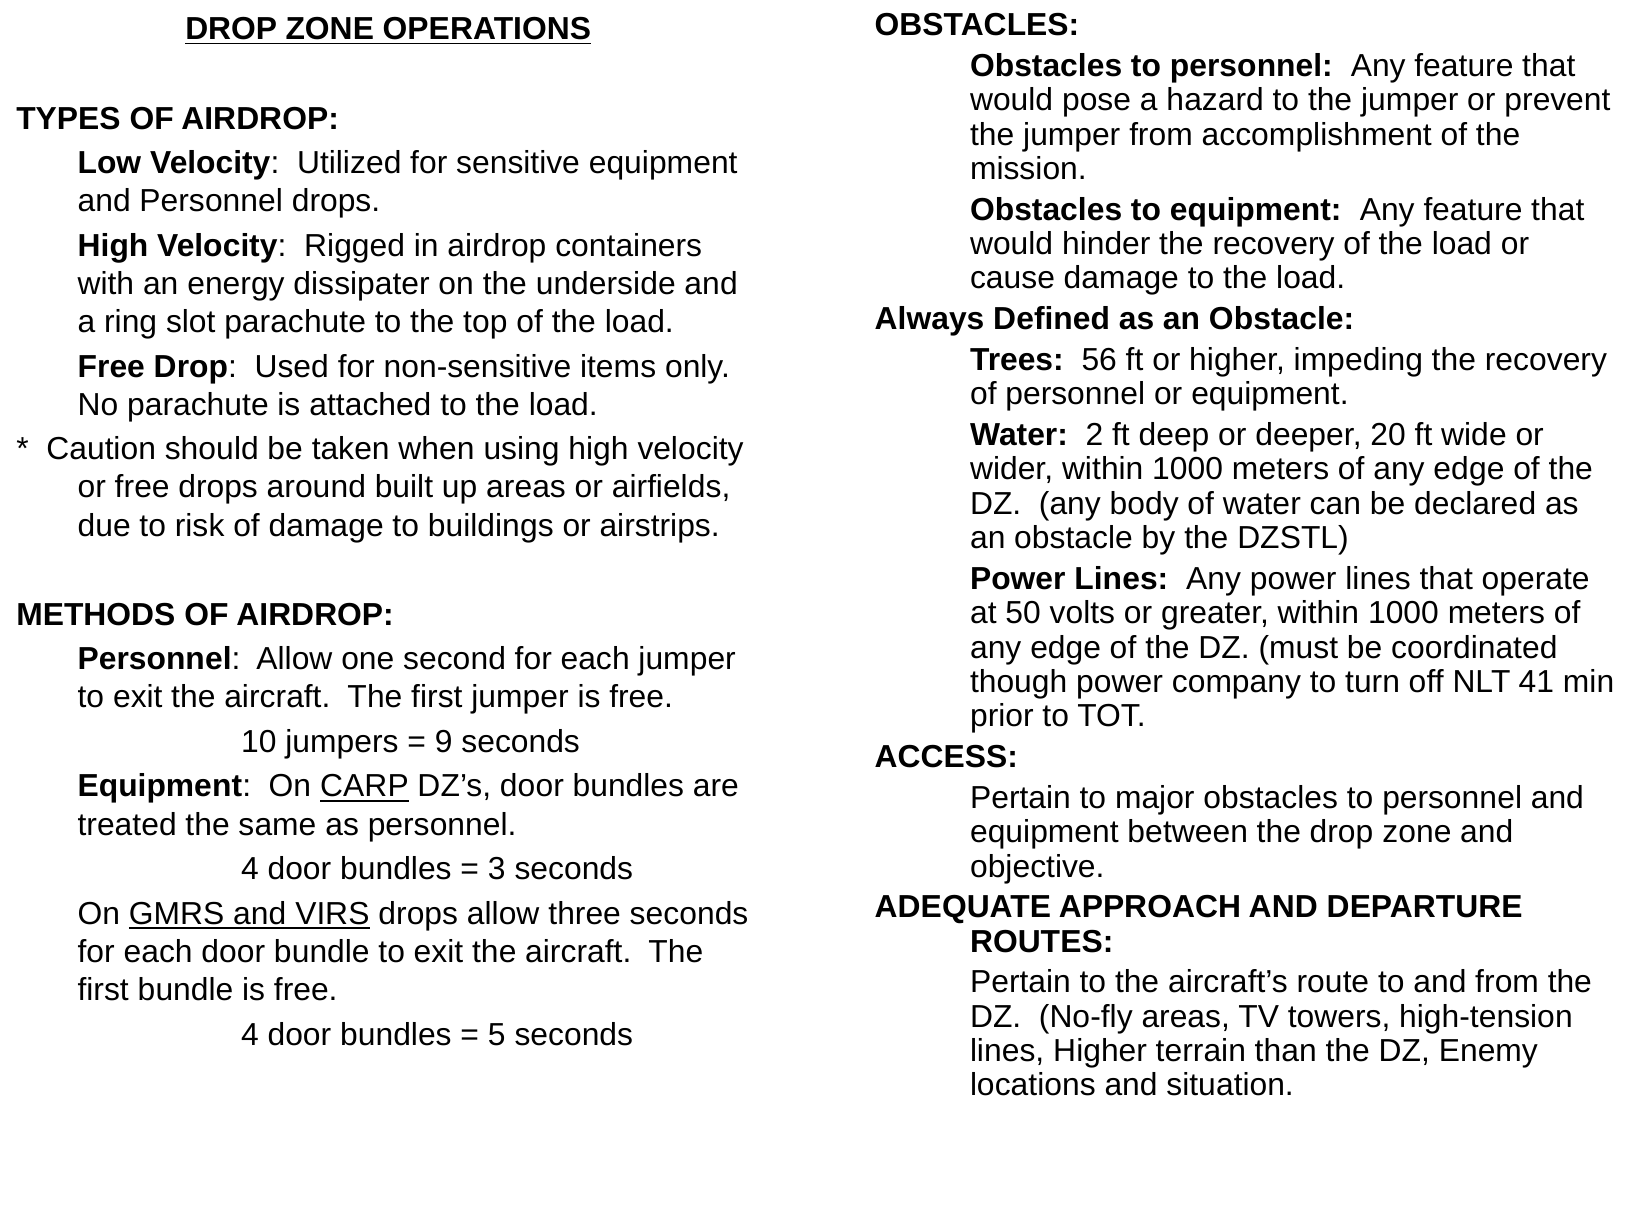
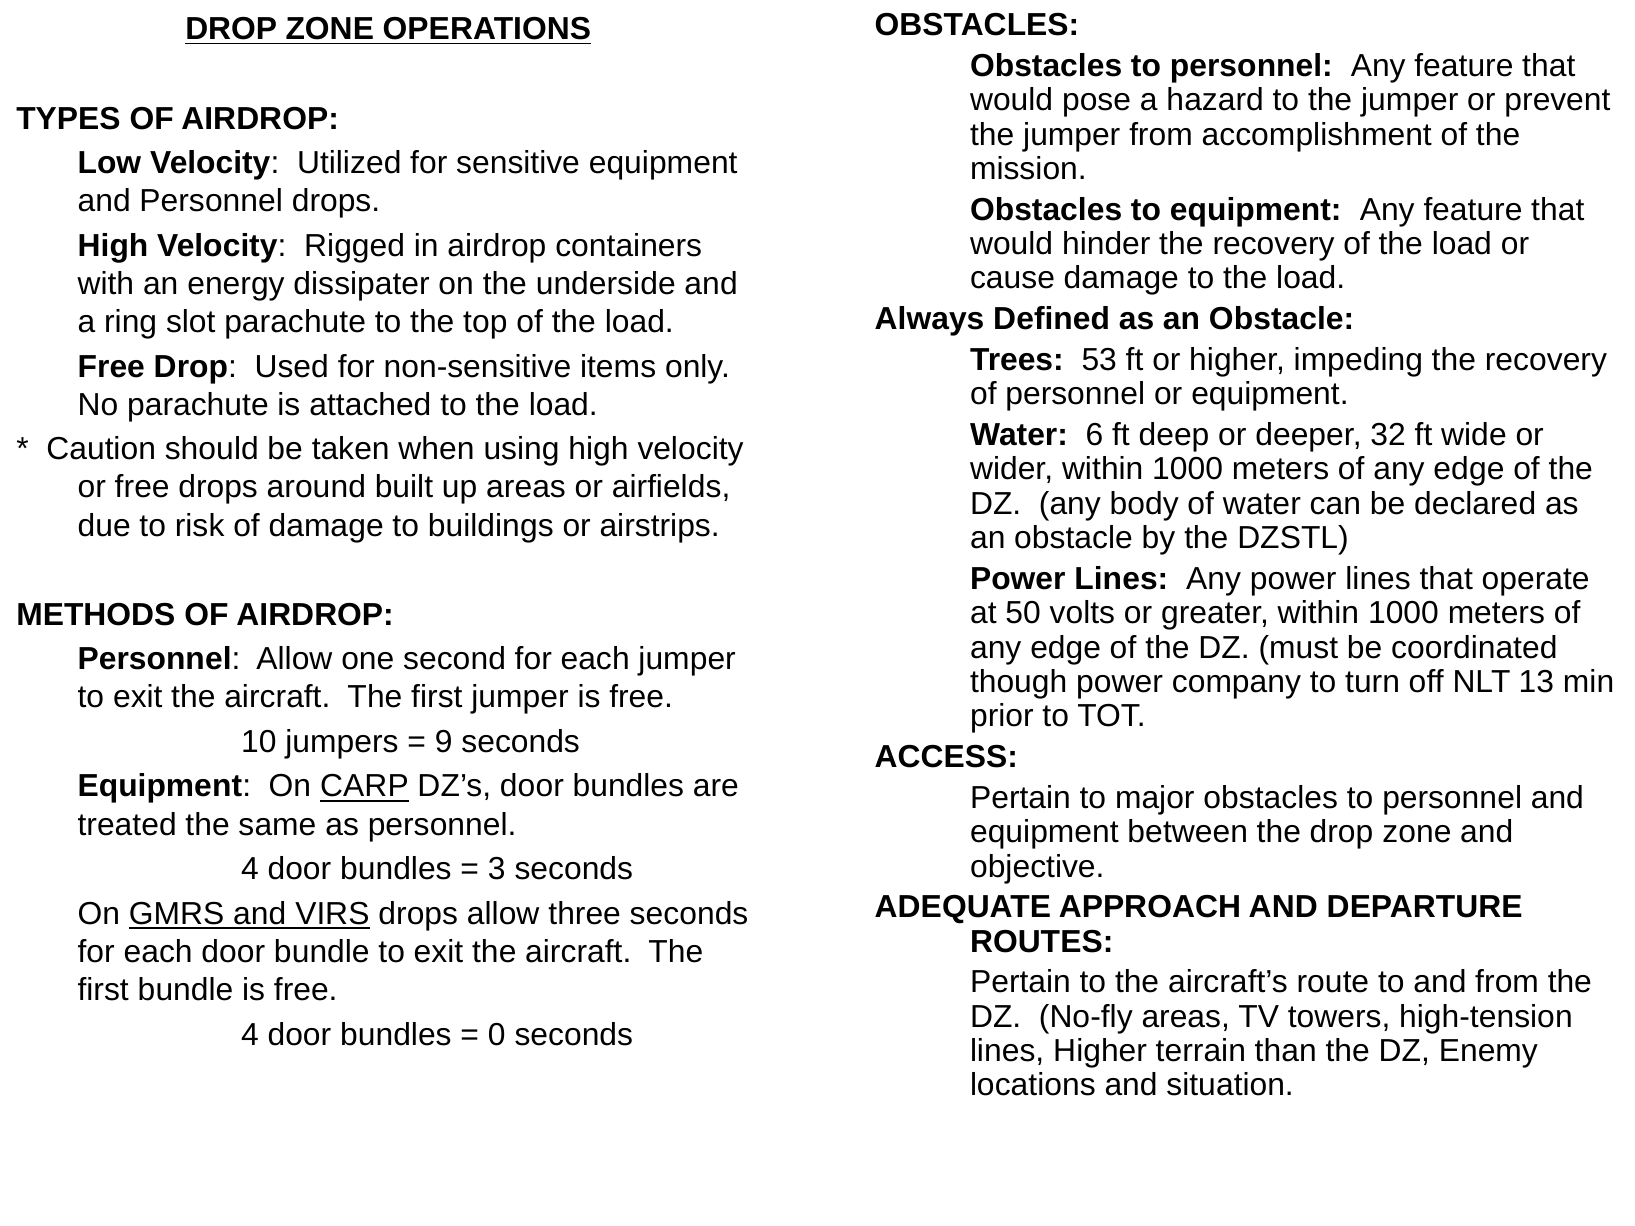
56: 56 -> 53 (1099, 360)
2: 2 -> 6 (1095, 435)
20: 20 -> 32 (1388, 435)
41: 41 -> 13 (1536, 682)
5: 5 -> 0 (497, 1035)
